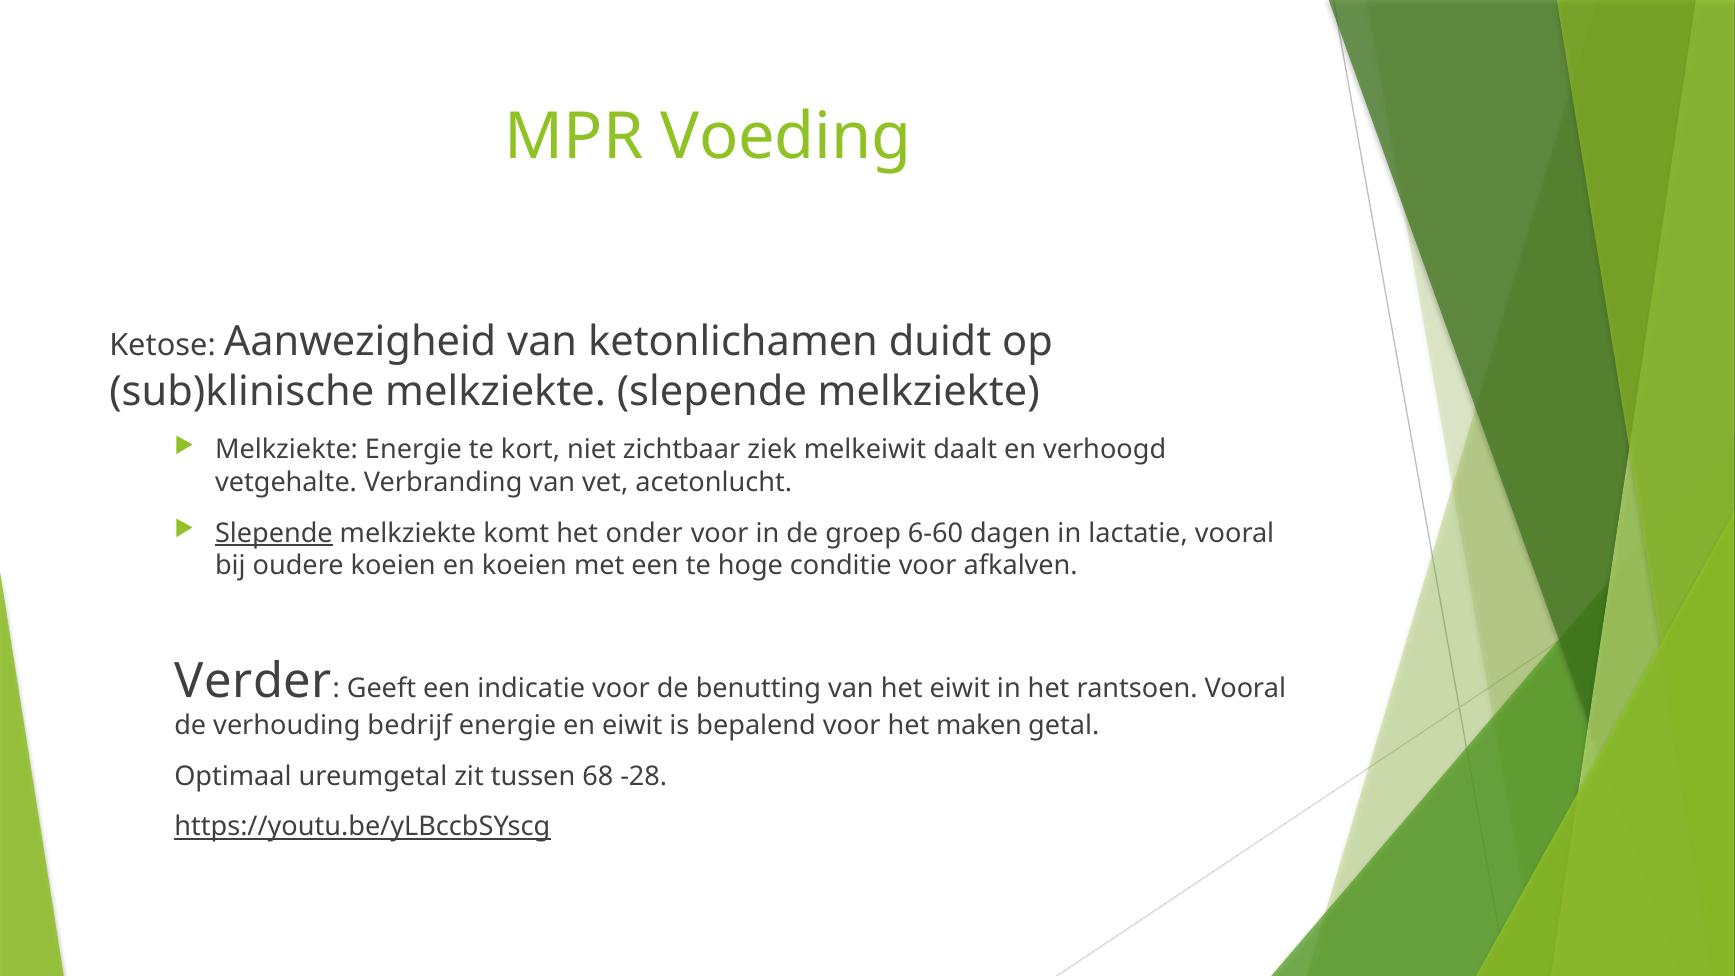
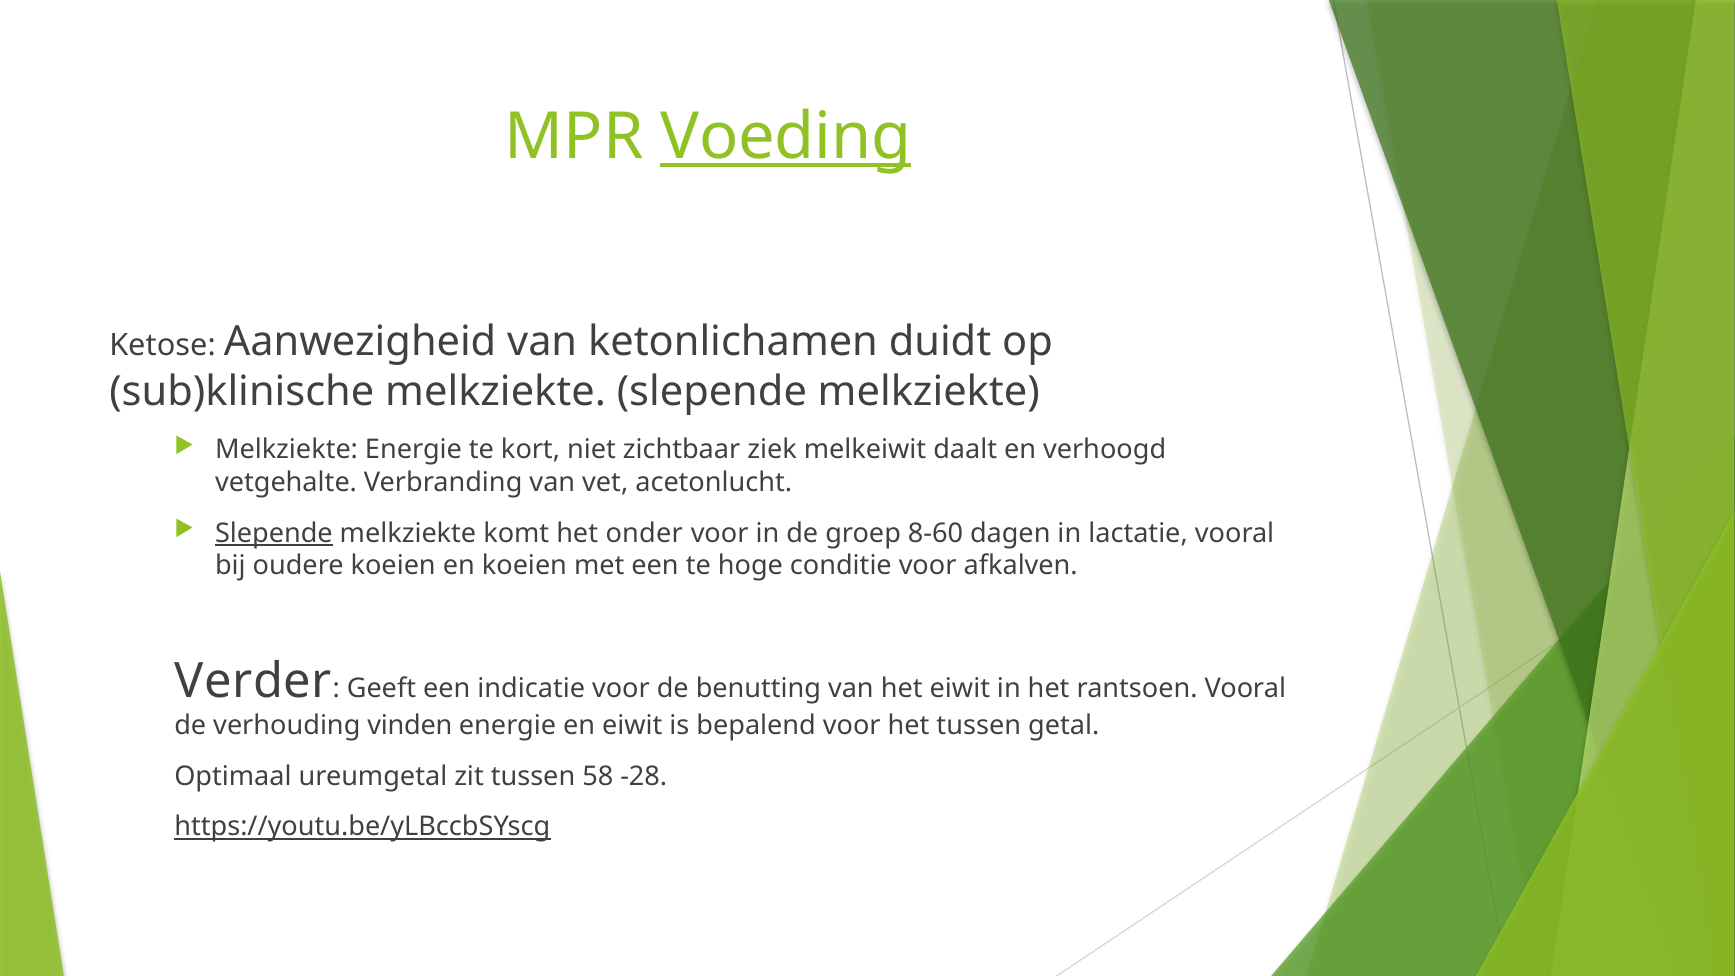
Voeding underline: none -> present (786, 137)
6-60: 6-60 -> 8-60 (935, 533)
bedrijf: bedrijf -> vinden (410, 725)
het maken: maken -> tussen (979, 725)
68: 68 -> 58 (598, 776)
